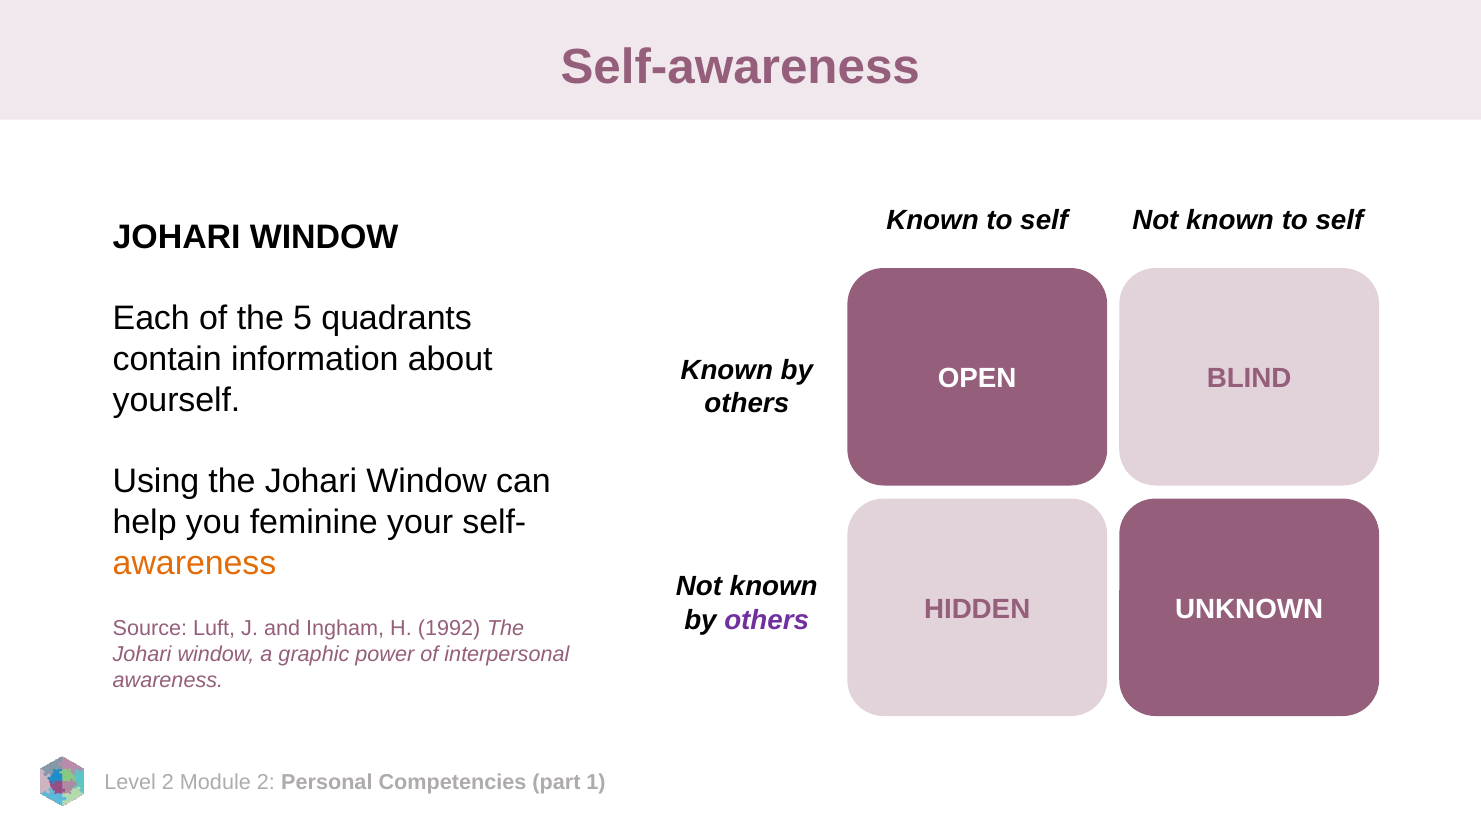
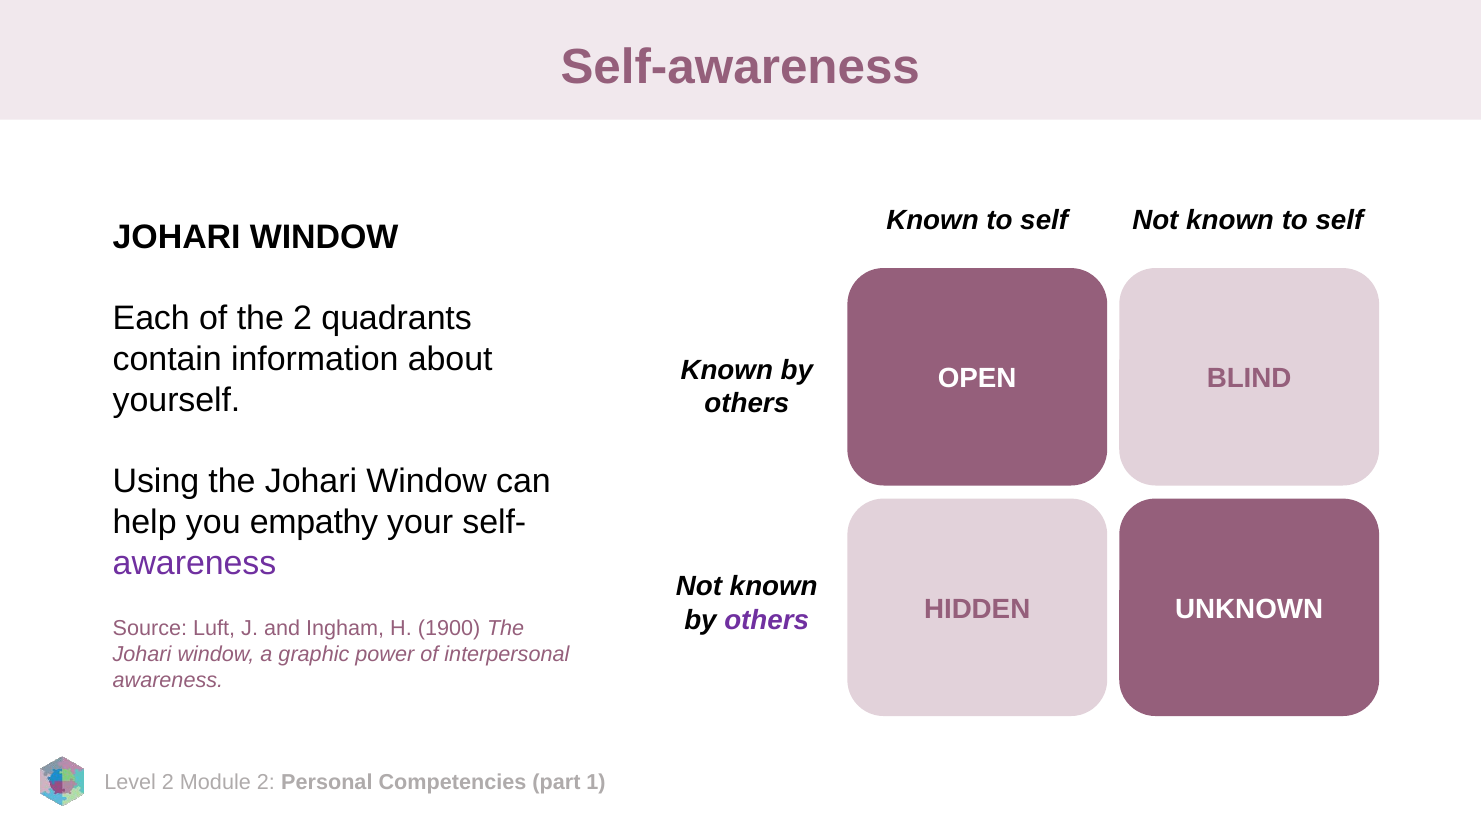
the 5: 5 -> 2 (303, 319)
feminine: feminine -> empathy (314, 522)
awareness colour: orange -> purple (195, 563)
1992: 1992 -> 1900 (449, 629)
